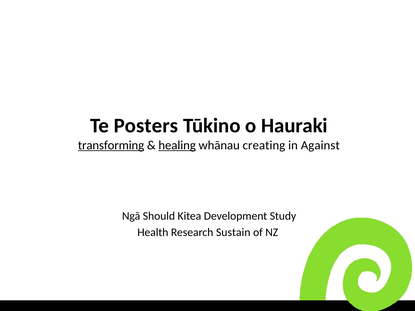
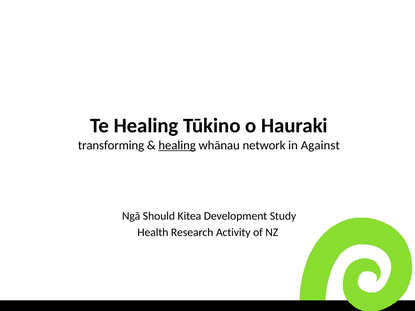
Te Posters: Posters -> Healing (146, 126)
transforming underline: present -> none (111, 145)
creating: creating -> network (264, 145)
Sustain: Sustain -> Activity (233, 233)
